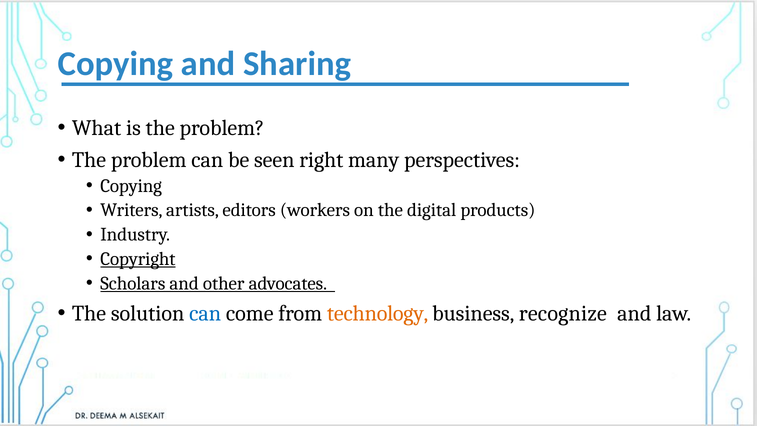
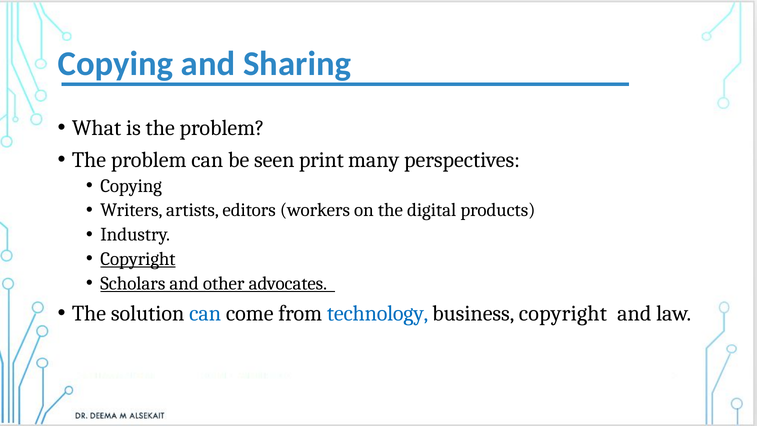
right: right -> print (321, 160)
technology colour: orange -> blue (378, 313)
business recognize: recognize -> copyright (563, 313)
